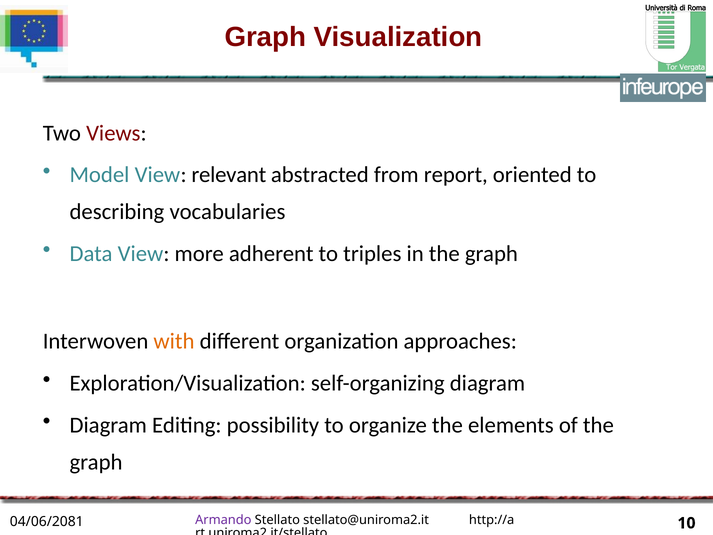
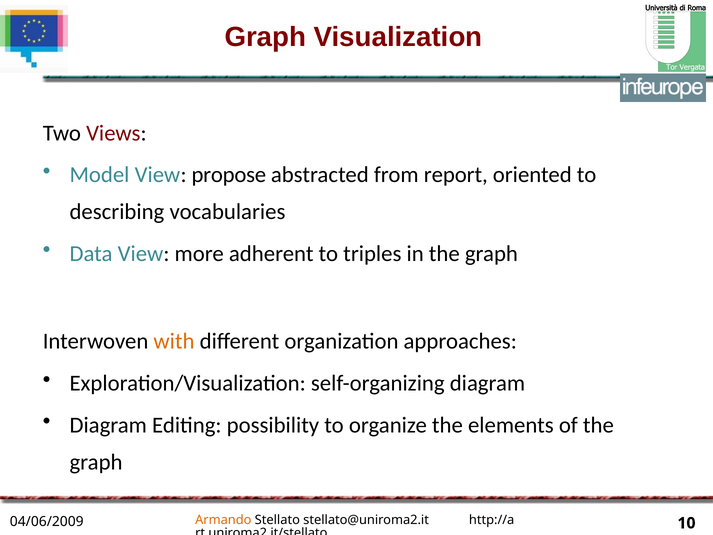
relevant: relevant -> propose (229, 175)
Armando colour: purple -> orange (223, 520)
04/06/2081: 04/06/2081 -> 04/06/2009 (47, 522)
